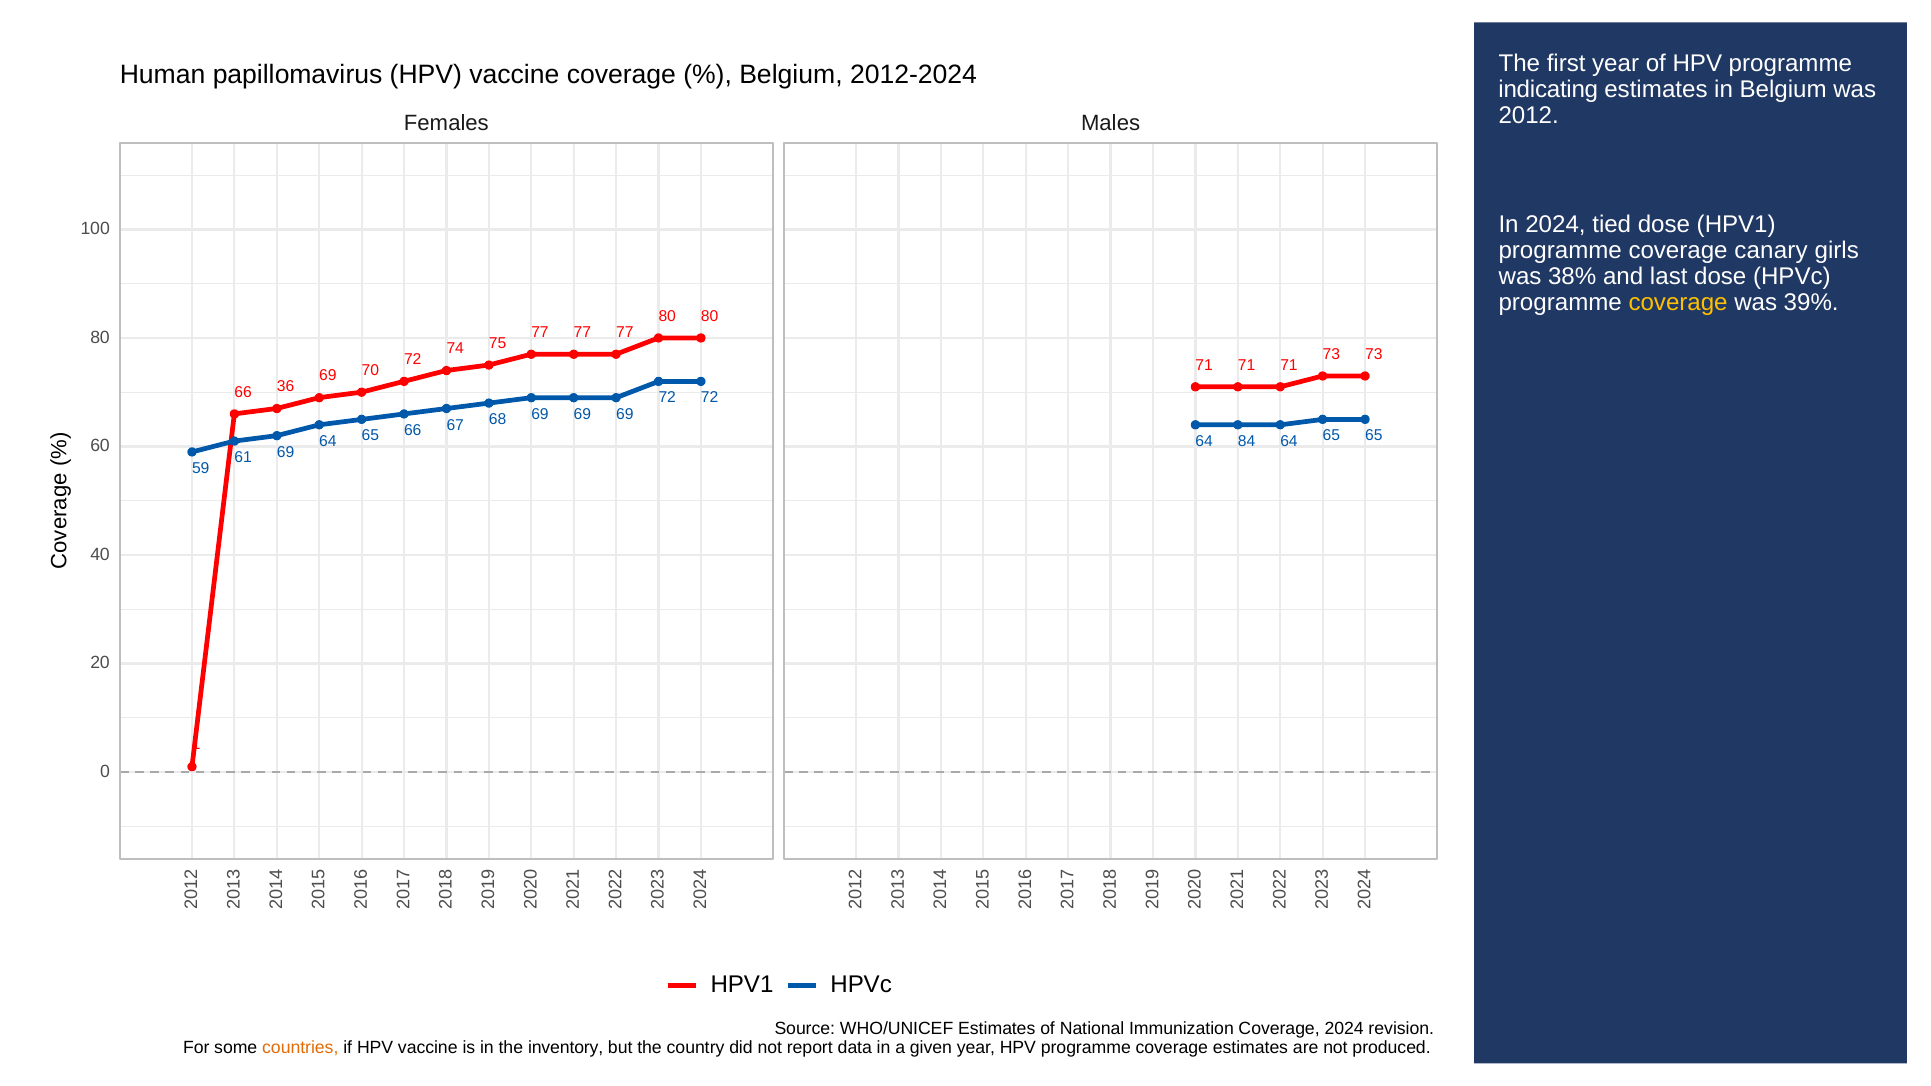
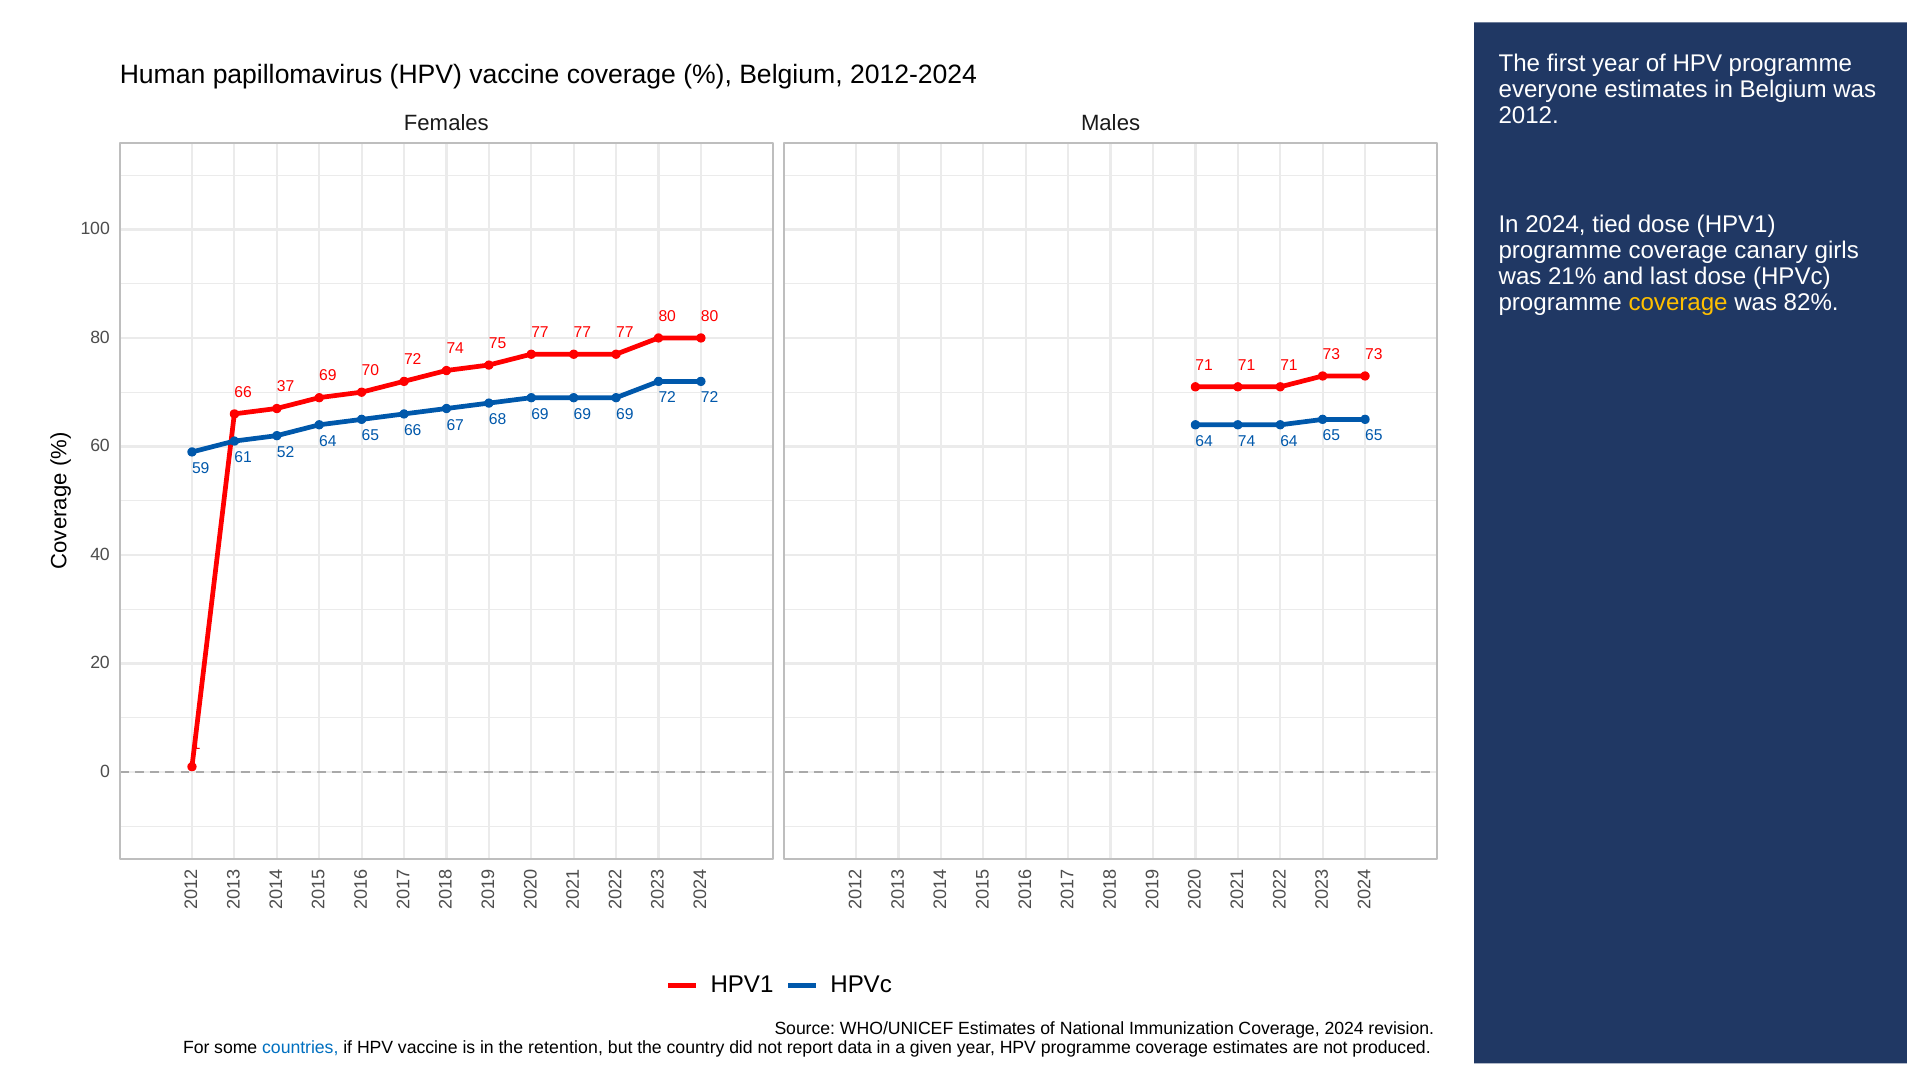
indicating: indicating -> everyone (1548, 90)
38%: 38% -> 21% (1572, 277)
39%: 39% -> 82% (1811, 303)
36: 36 -> 37 (286, 387)
64 84: 84 -> 74 (1247, 441)
61 69: 69 -> 52 (286, 452)
countries colour: orange -> blue (300, 1048)
inventory: inventory -> retention (566, 1048)
